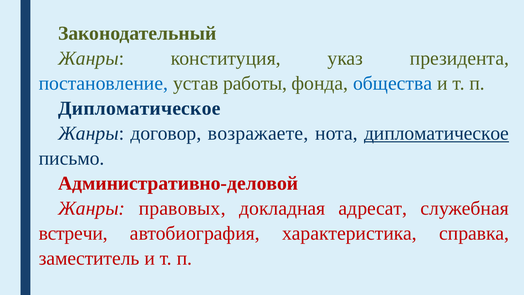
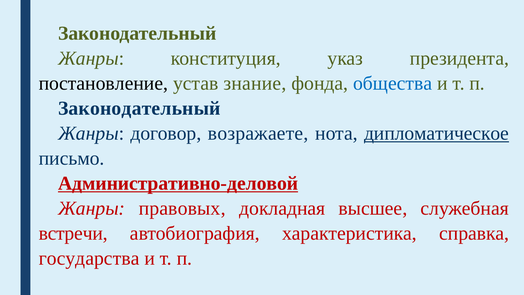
постановление colour: blue -> black (103, 83)
работы: работы -> знание (255, 83)
Дипломатическое: Дипломатическое -> Законодательный (139, 108)
Административно-деловой underline: none -> present (178, 183)
адресат: адресат -> высшее (373, 208)
заместитель: заместитель -> государства (89, 258)
